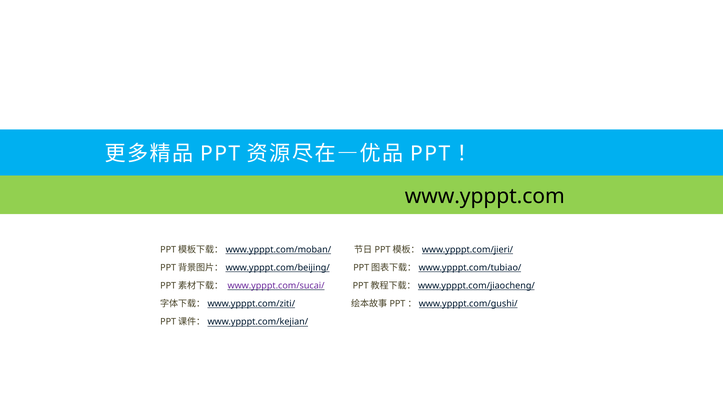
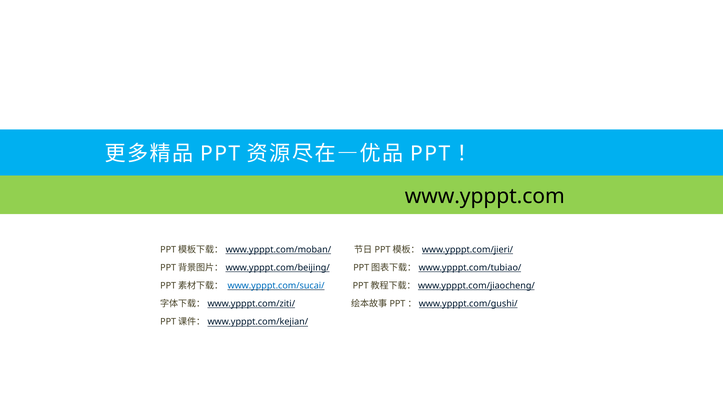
www.ypppt.com/sucai/ colour: purple -> blue (276, 286)
